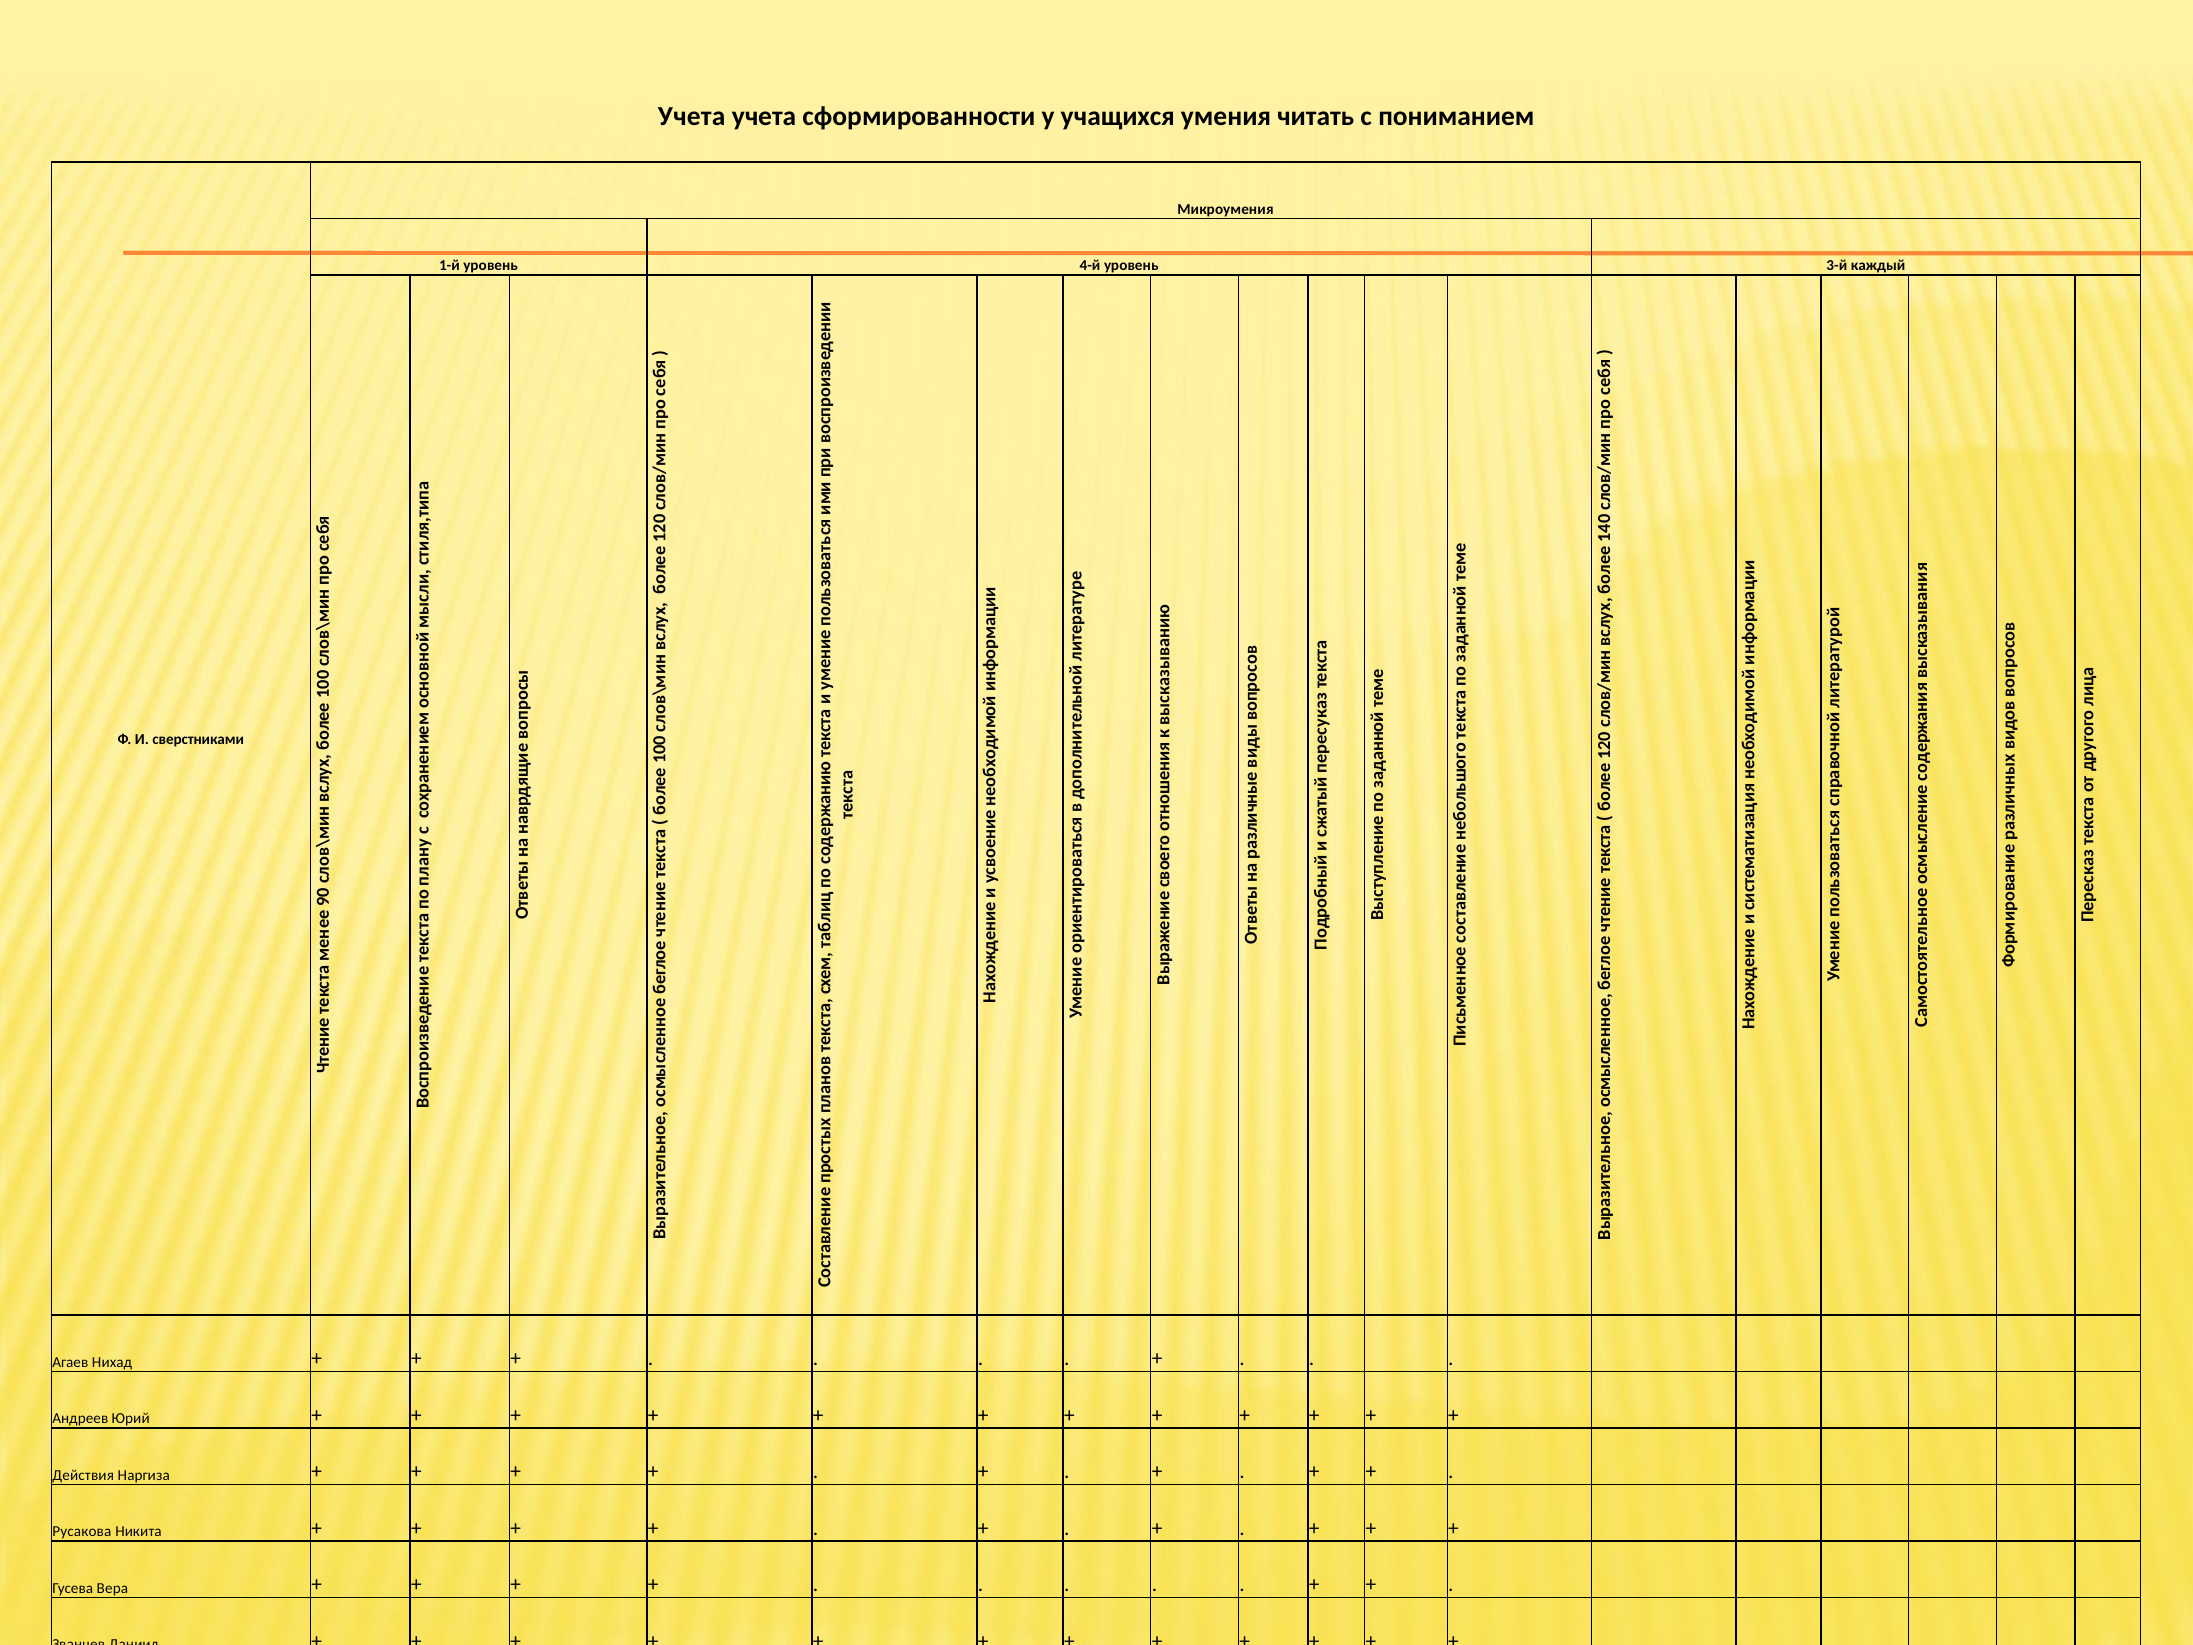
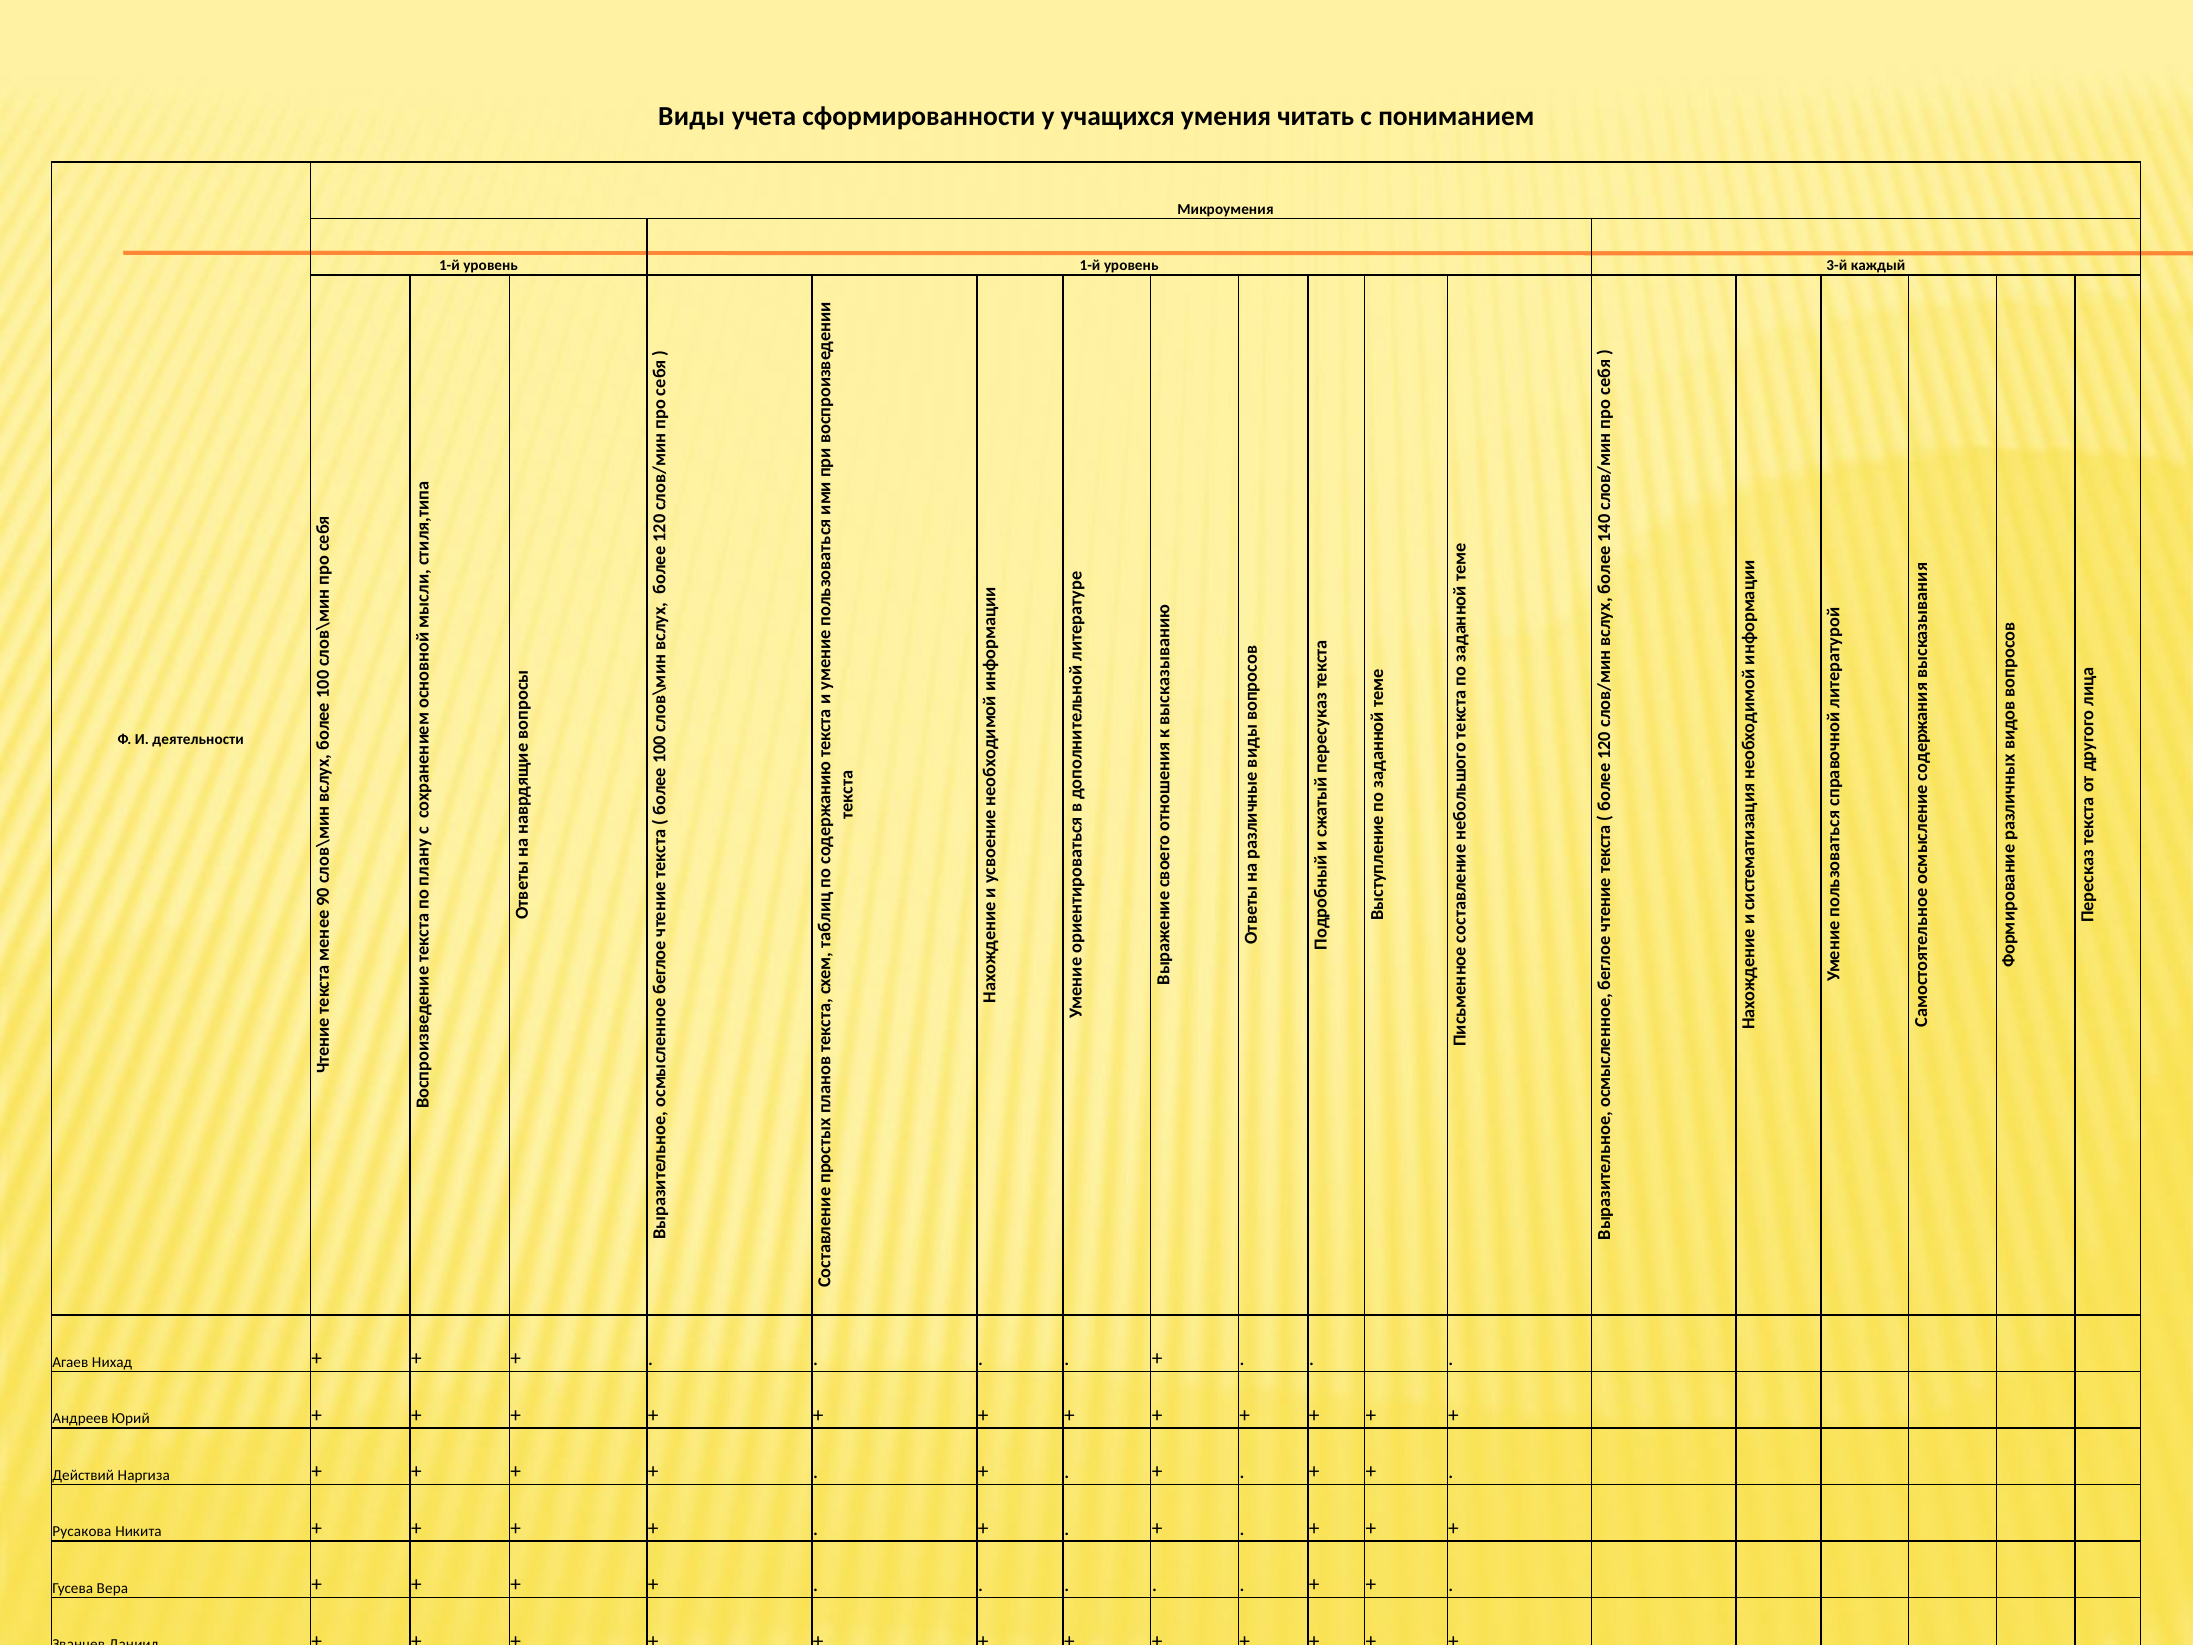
Учета: Учета -> Виды (692, 116)
уровень 4-й: 4-й -> 1-й (1090, 266)
сверстниками: сверстниками -> деятельности (198, 739)
Действия: Действия -> Действий (83, 1475)
